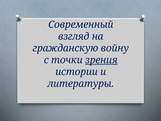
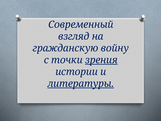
литературы underline: none -> present (81, 84)
